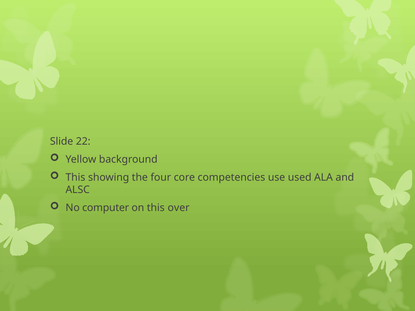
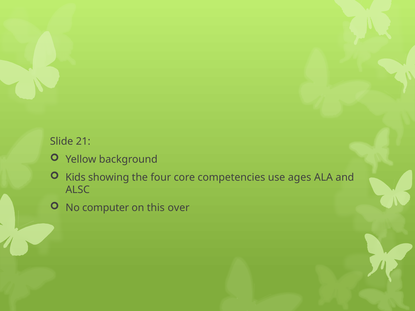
22: 22 -> 21 (83, 141)
This: This -> Kids (76, 177)
used: used -> ages (300, 177)
